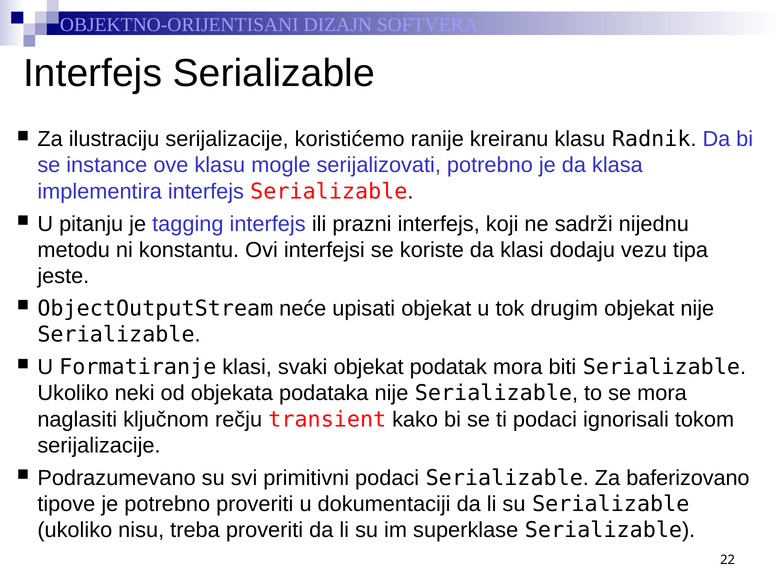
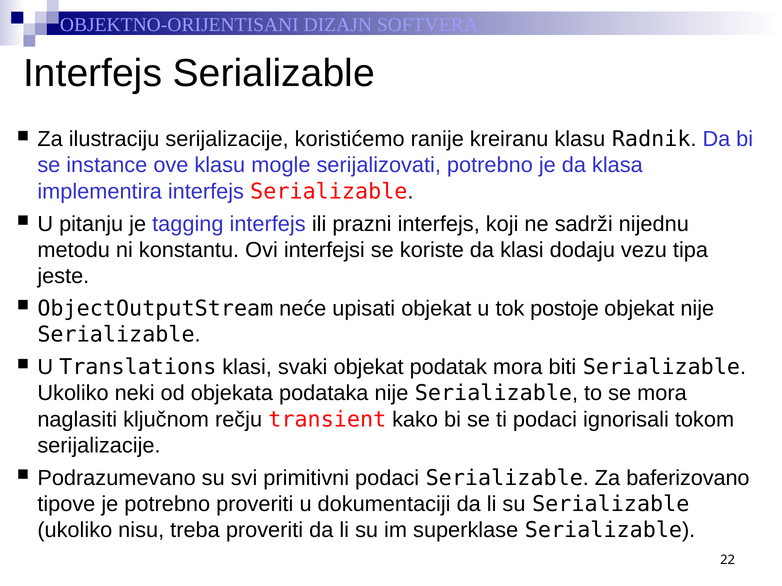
drugim: drugim -> postoje (565, 309)
Formatiranje: Formatiranje -> Translations (138, 368)
